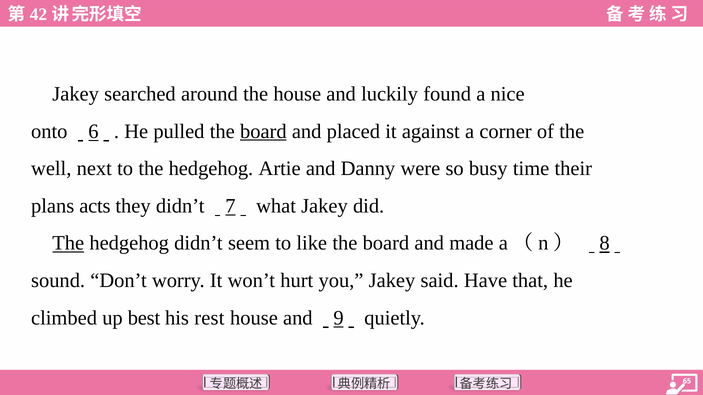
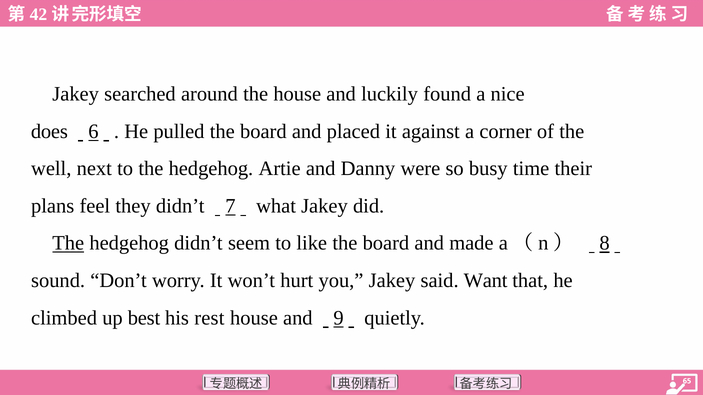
onto: onto -> does (49, 131)
board underline: present -> none (263, 131)
acts: acts -> feel (95, 206)
Have: Have -> Want (486, 281)
